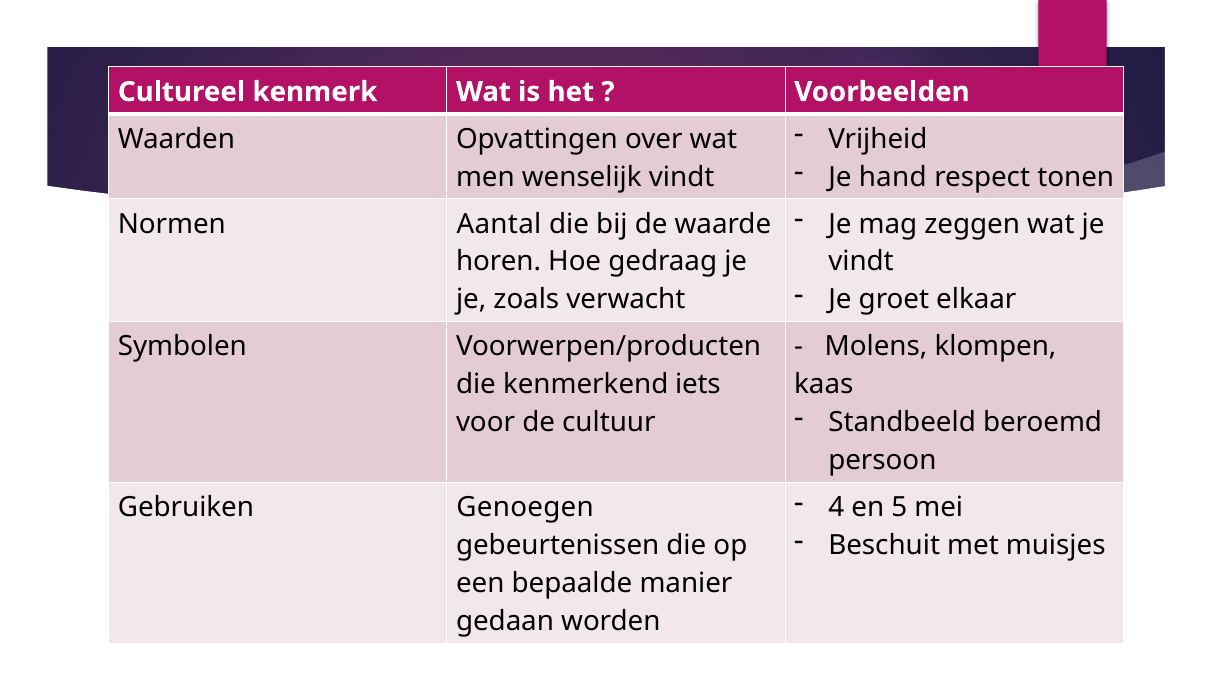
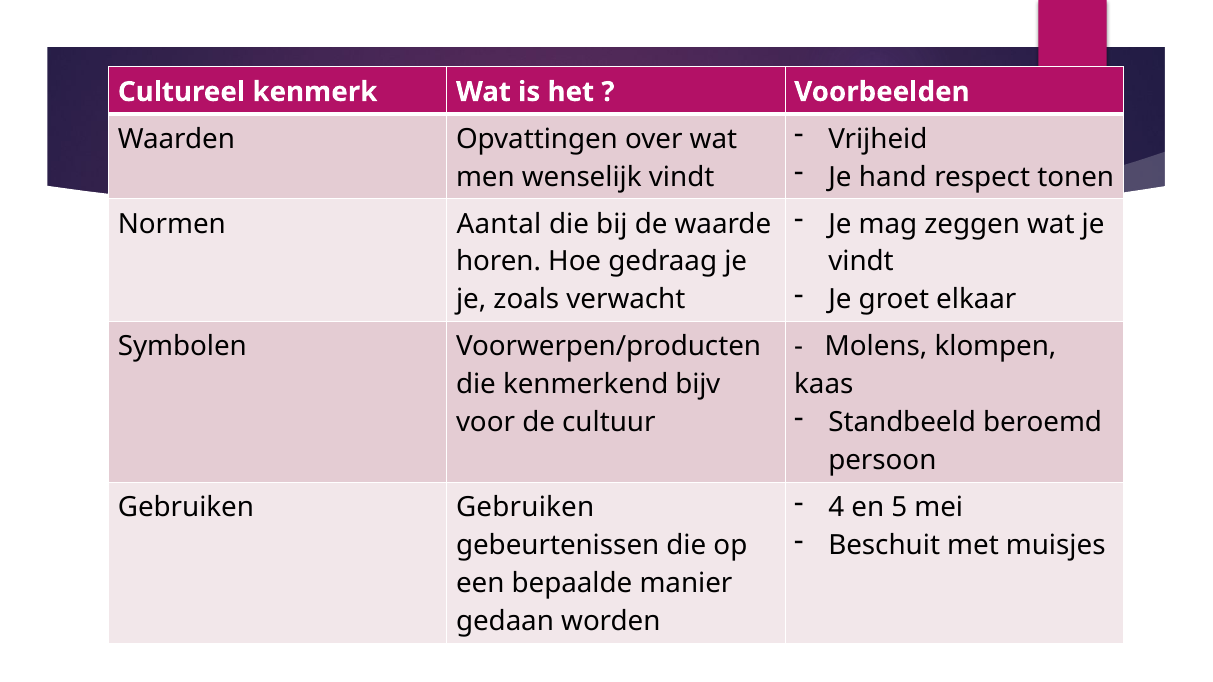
iets: iets -> bijv (698, 385)
Gebruiken Genoegen: Genoegen -> Gebruiken (525, 508)
